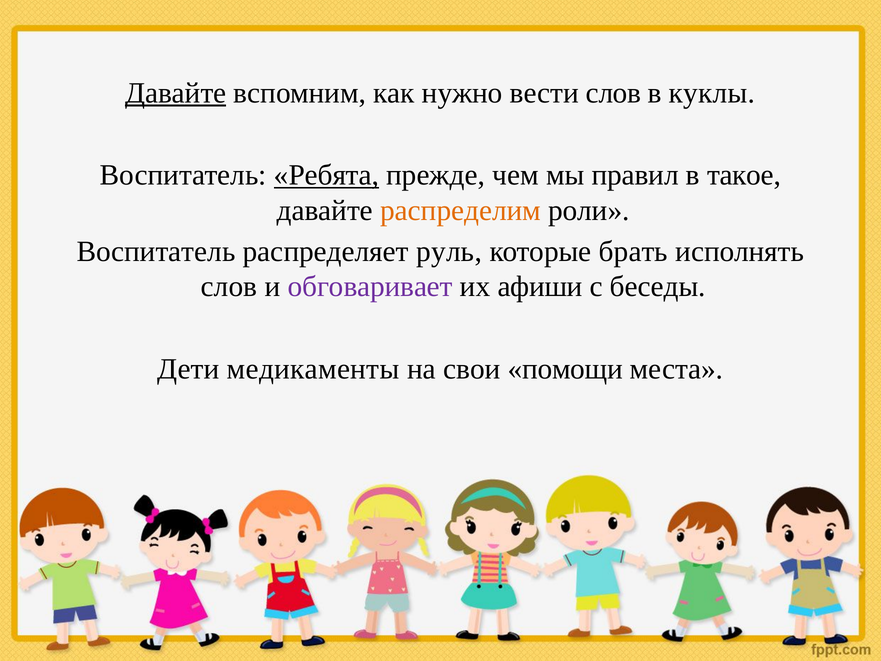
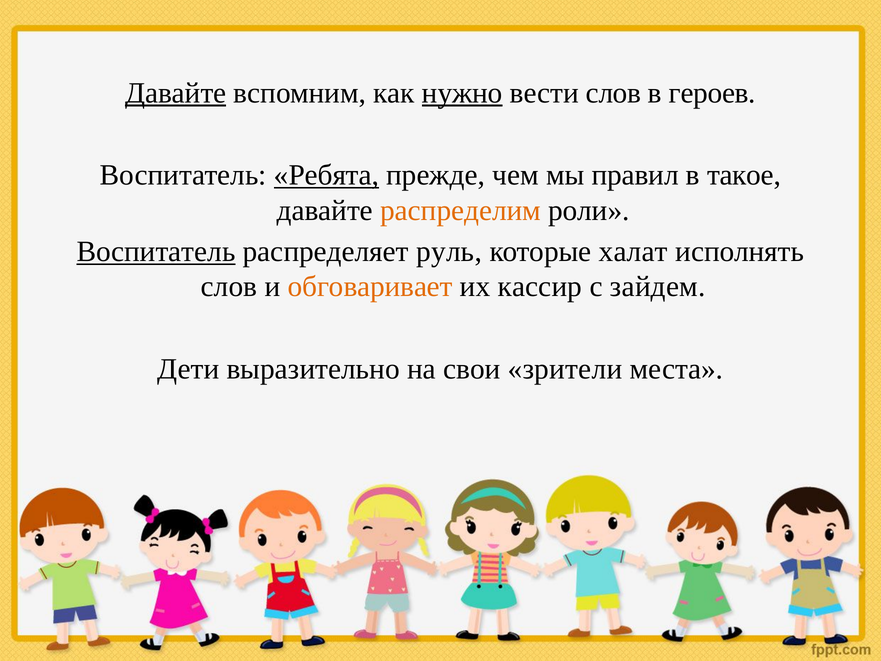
нужно underline: none -> present (462, 93)
куклы: куклы -> героев (712, 93)
Воспитатель underline: none -> present (156, 251)
брать: брать -> халат (633, 251)
обговаривает colour: purple -> orange (370, 287)
афиши: афиши -> кассир (540, 287)
беседы: беседы -> зайдем (658, 287)
медикаменты: медикаменты -> выразительно (313, 369)
помощи: помощи -> зрители (565, 369)
